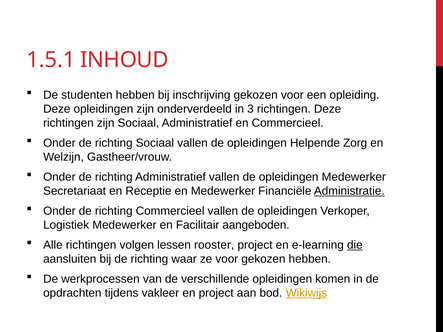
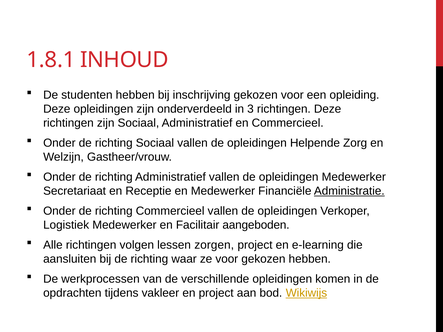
1.5.1: 1.5.1 -> 1.8.1 (51, 60)
rooster: rooster -> zorgen (214, 245)
die underline: present -> none (355, 245)
